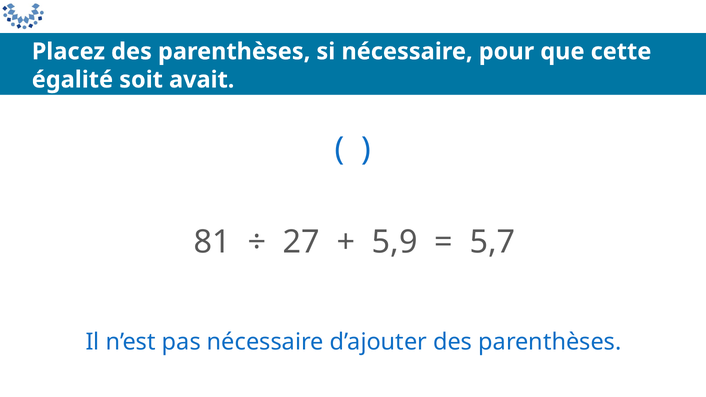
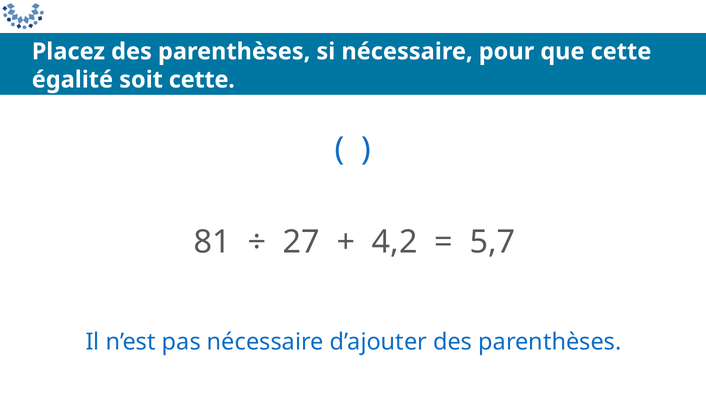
soit avait: avait -> cette (202, 80)
5,9: 5,9 -> 4,2 (395, 242)
